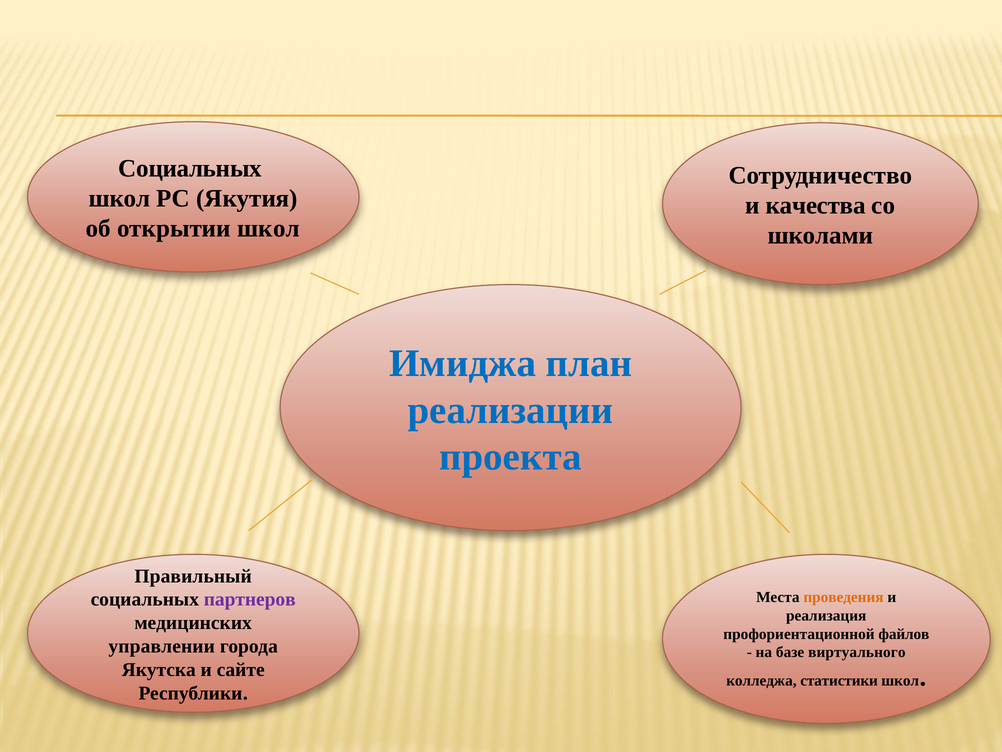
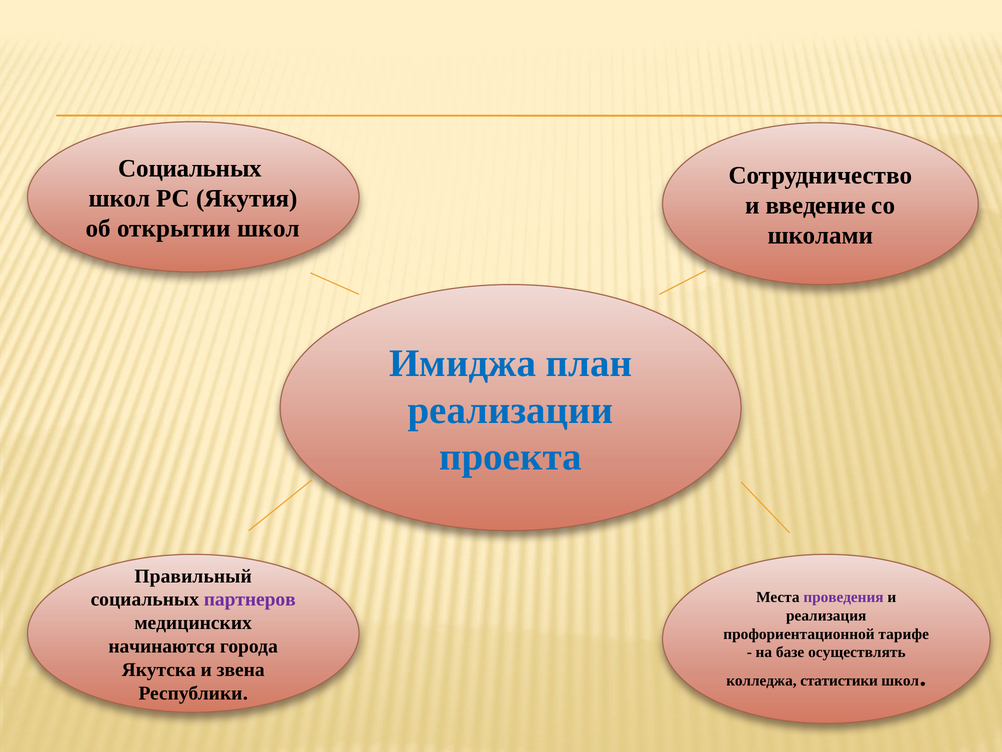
качества: качества -> введение (816, 205)
проведения colour: orange -> purple (844, 597)
файлов: файлов -> тарифе (904, 634)
управлении: управлении -> начинаются (162, 646)
виртуального: виртуального -> осуществлять (857, 652)
сайте: сайте -> звена (241, 669)
